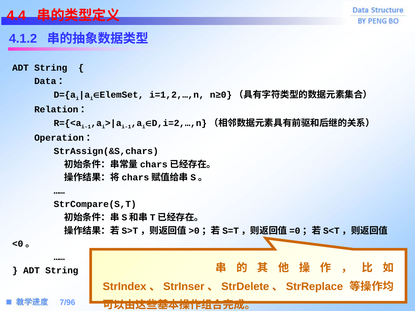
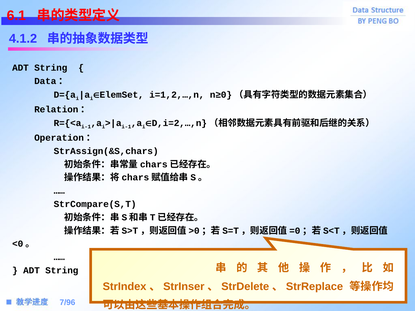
4.4: 4.4 -> 6.1 (16, 15)
